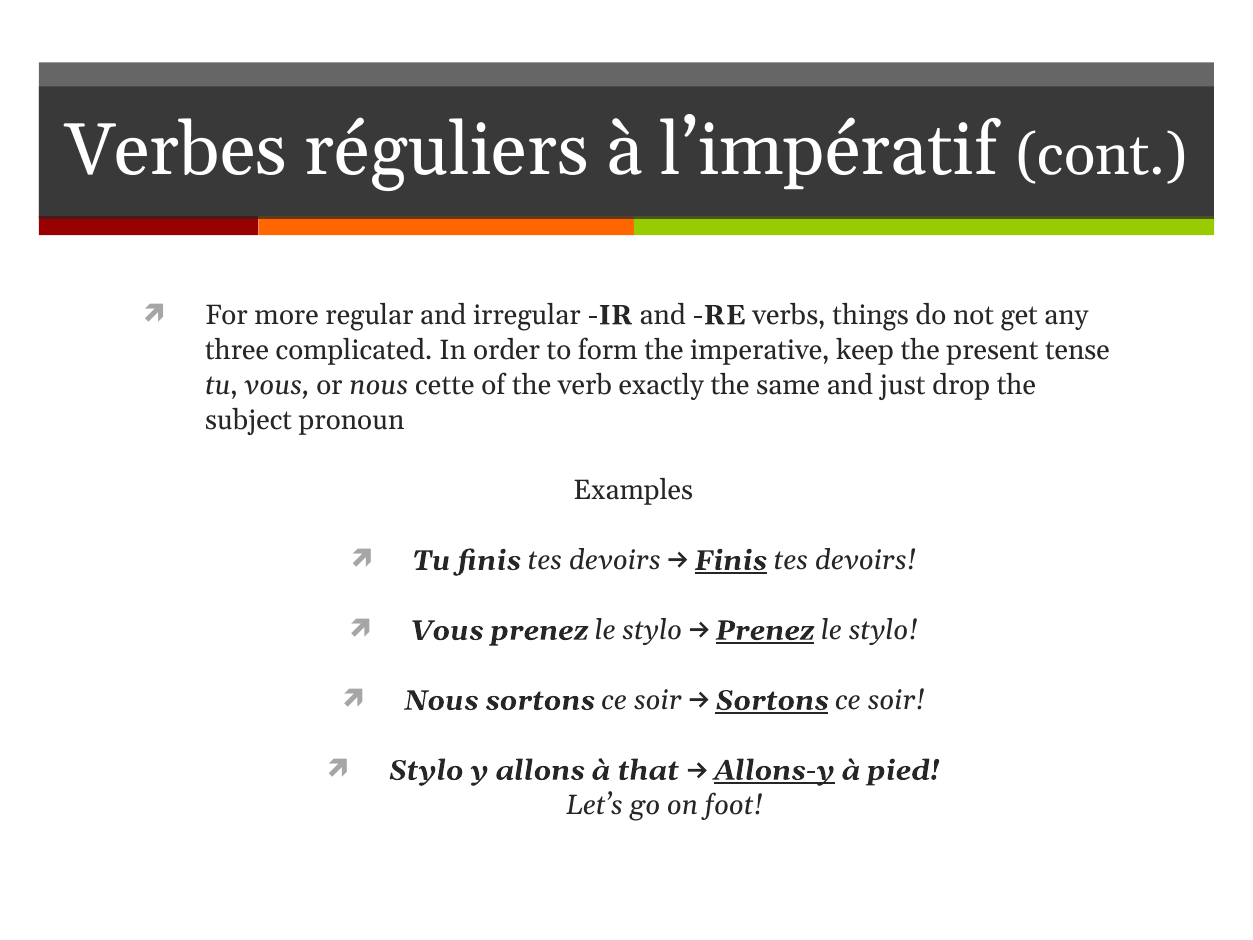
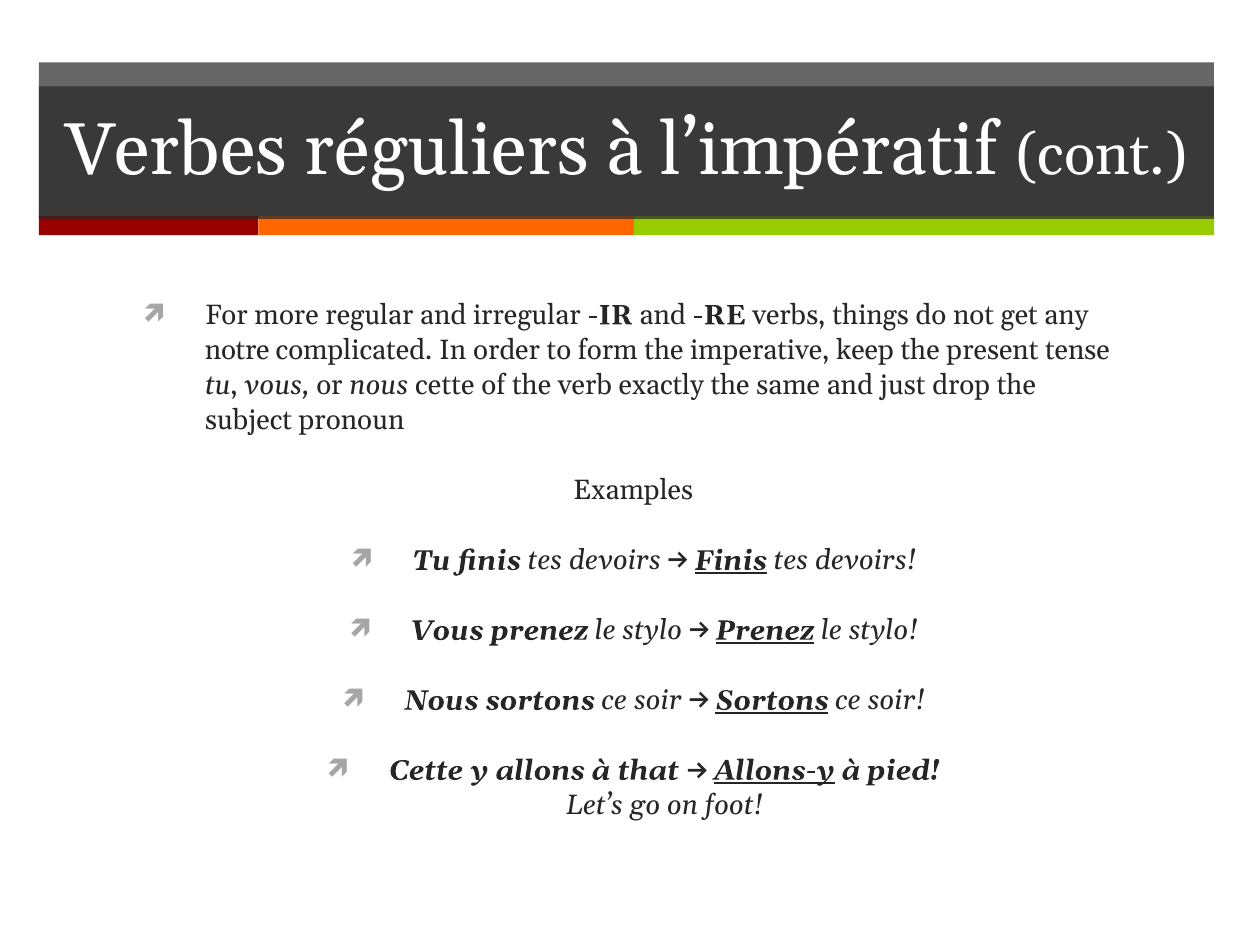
three: three -> notre (237, 350)
Stylo: Stylo -> Cette (426, 770)
